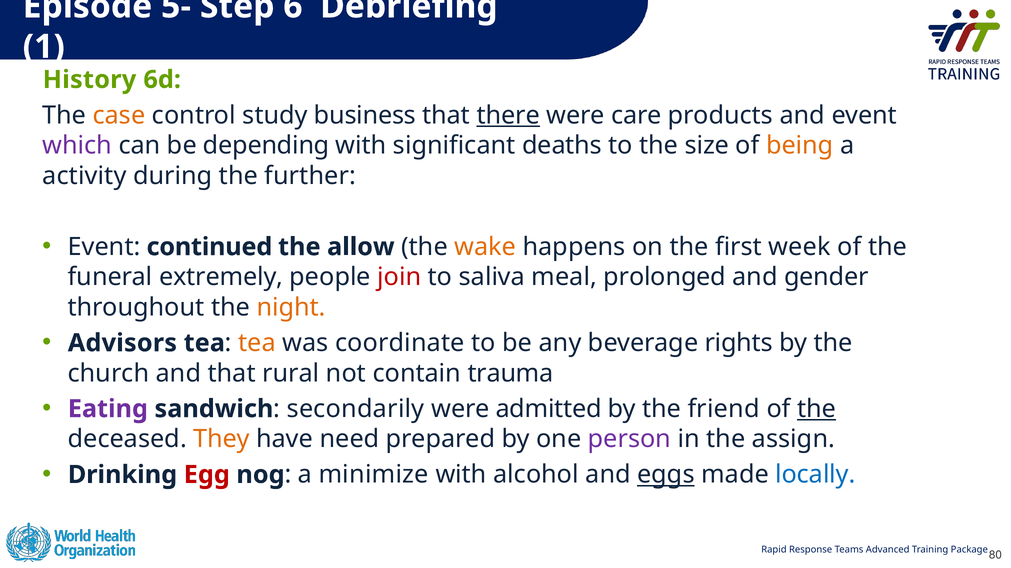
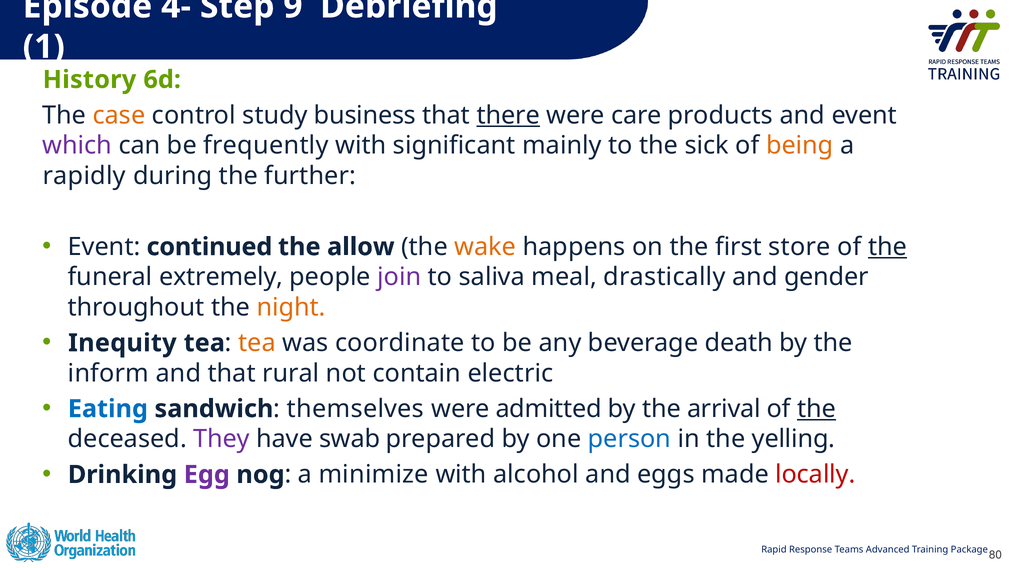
5-: 5- -> 4- (176, 6)
6: 6 -> 9 (293, 6)
depending: depending -> frequently (266, 146)
deaths: deaths -> mainly (562, 146)
size: size -> sick (707, 146)
activity: activity -> rapidly (84, 176)
week: week -> store (800, 247)
the underline: none -> present (887, 247)
join colour: red -> purple (399, 277)
prolonged: prolonged -> drastically (665, 277)
Advisors: Advisors -> Inequity (122, 343)
rights: rights -> death (739, 343)
church: church -> inform (108, 374)
trauma: trauma -> electric (510, 374)
Eating colour: purple -> blue (108, 409)
secondarily: secondarily -> themselves (356, 409)
friend: friend -> arrival (724, 409)
They colour: orange -> purple (222, 440)
need: need -> swab (350, 440)
person colour: purple -> blue (629, 440)
assign: assign -> yelling (794, 440)
Egg colour: red -> purple (207, 475)
eggs underline: present -> none (666, 475)
locally colour: blue -> red (815, 475)
